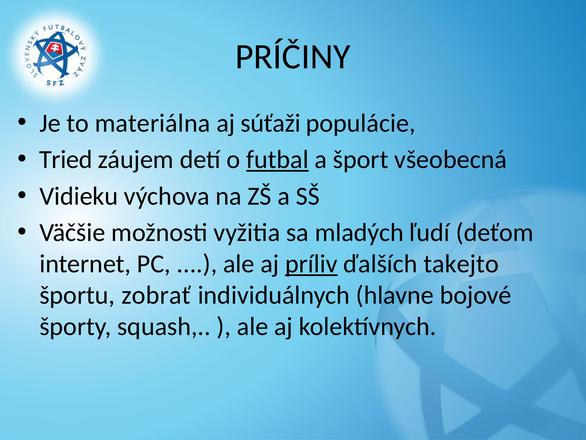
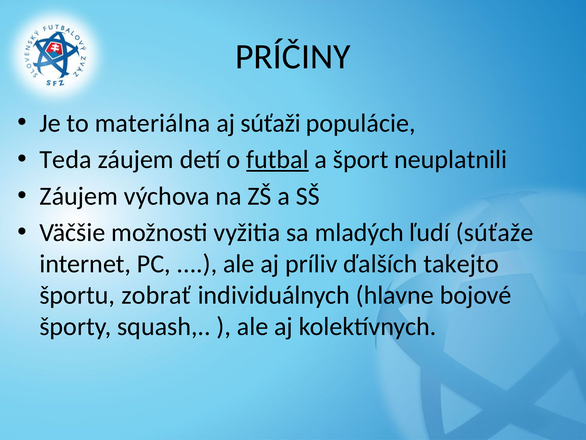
Tried: Tried -> Teda (66, 159)
všeobecná: všeobecná -> neuplatnili (451, 159)
Vidieku: Vidieku -> Záujem (79, 196)
deťom: deťom -> súťaže (495, 232)
príliv underline: present -> none (311, 264)
